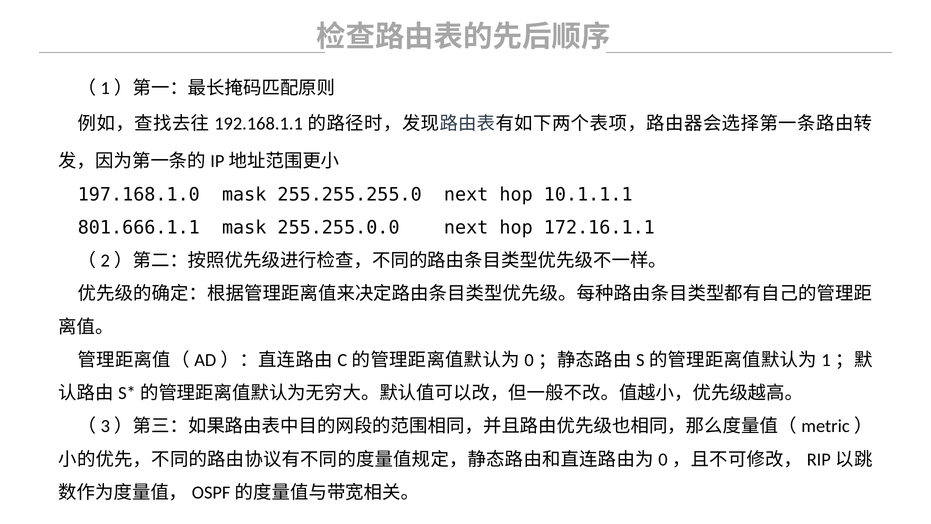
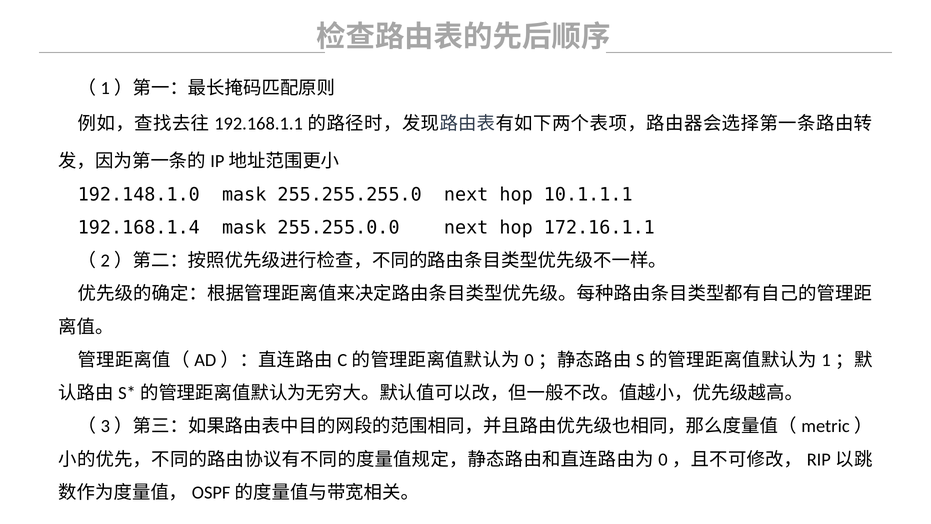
197.168.1.0: 197.168.1.0 -> 192.148.1.0 (139, 194)
801.666.1.1: 801.666.1.1 -> 192.168.1.4 (139, 228)
